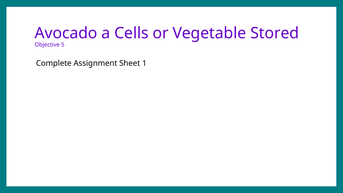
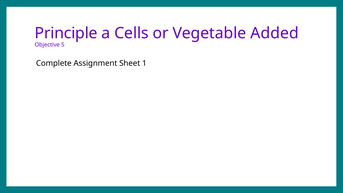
Avocado: Avocado -> Principle (66, 33)
Stored: Stored -> Added (275, 33)
